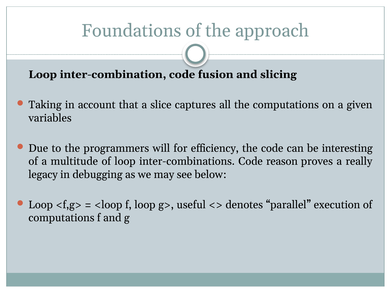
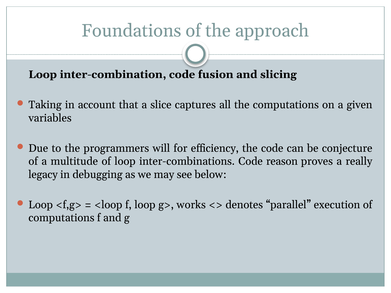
interesting: interesting -> conjecture (347, 148)
useful: useful -> works (191, 205)
